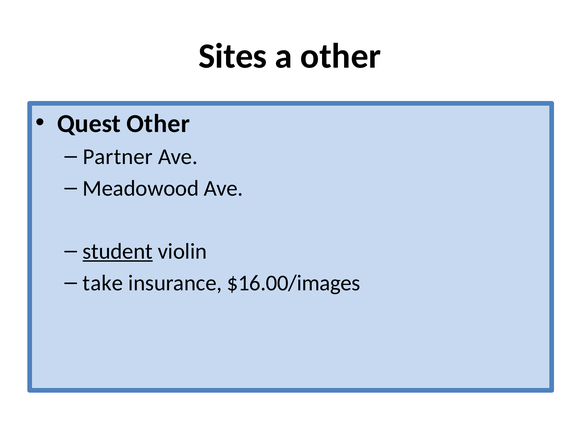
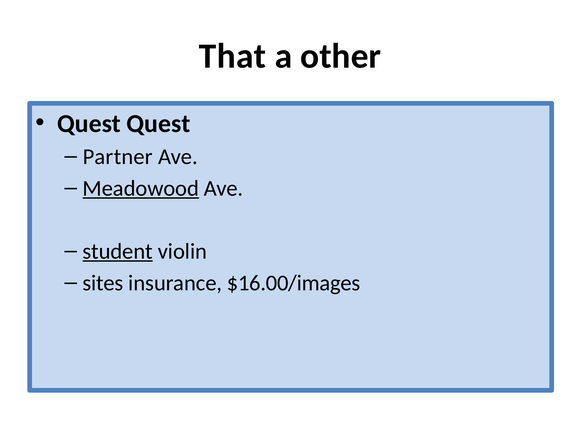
Sites: Sites -> That (232, 56)
Quest Other: Other -> Quest (158, 123)
Meadowood underline: none -> present (141, 188)
take: take -> sites (103, 283)
